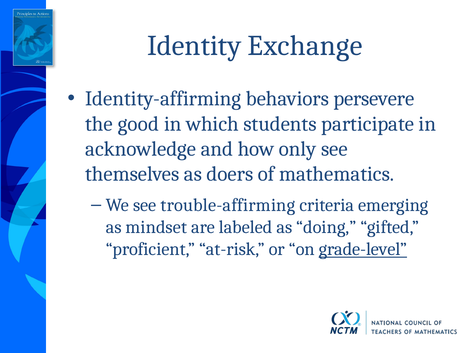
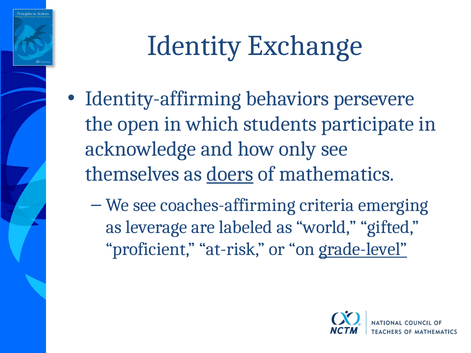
good: good -> open (138, 124)
doers underline: none -> present (230, 174)
trouble-affirming: trouble-affirming -> coaches-affirming (228, 205)
mindset: mindset -> leverage (156, 227)
doing: doing -> world (326, 227)
